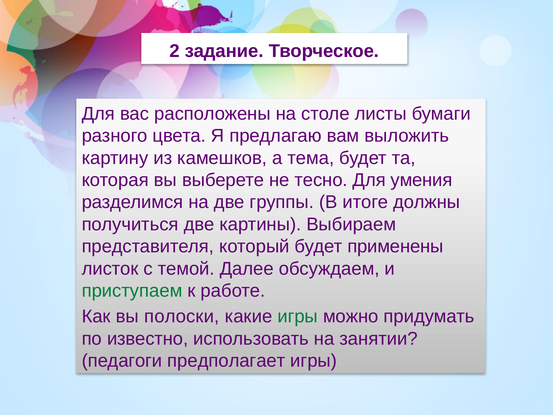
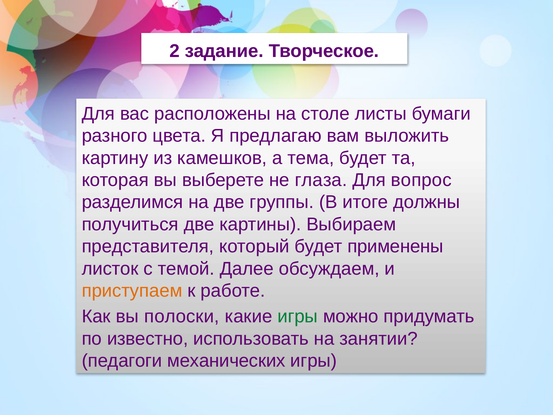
тесно: тесно -> глаза (321, 180)
умения: умения -> вопрос (421, 180)
приступаем colour: green -> orange (132, 291)
предполагает: предполагает -> механических (226, 361)
